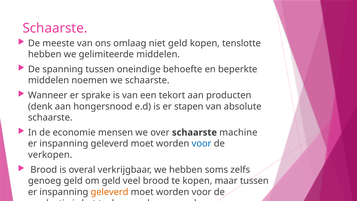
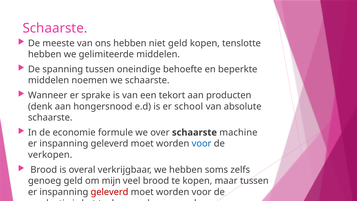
ons omlaag: omlaag -> hebben (130, 43)
stapen: stapen -> school (189, 106)
mensen: mensen -> formule (115, 132)
om geld: geld -> mijn (111, 181)
geleverd colour: orange -> red (110, 192)
